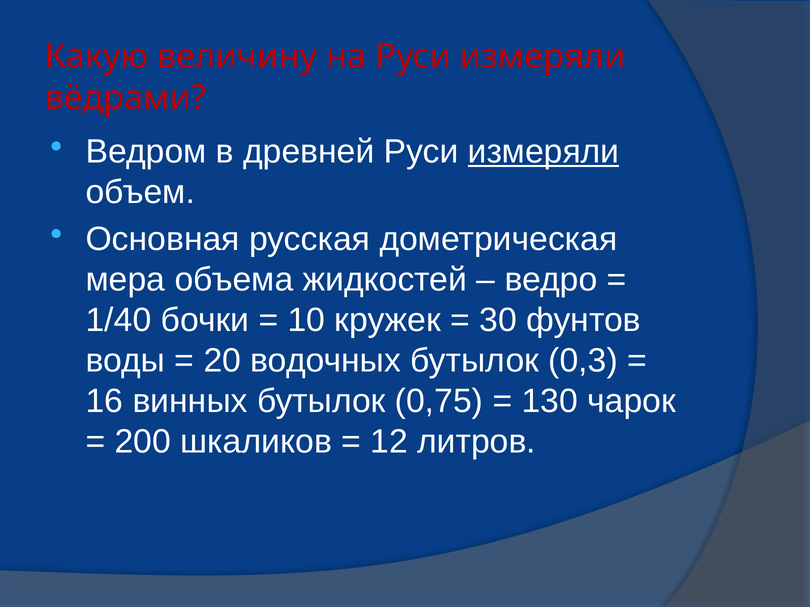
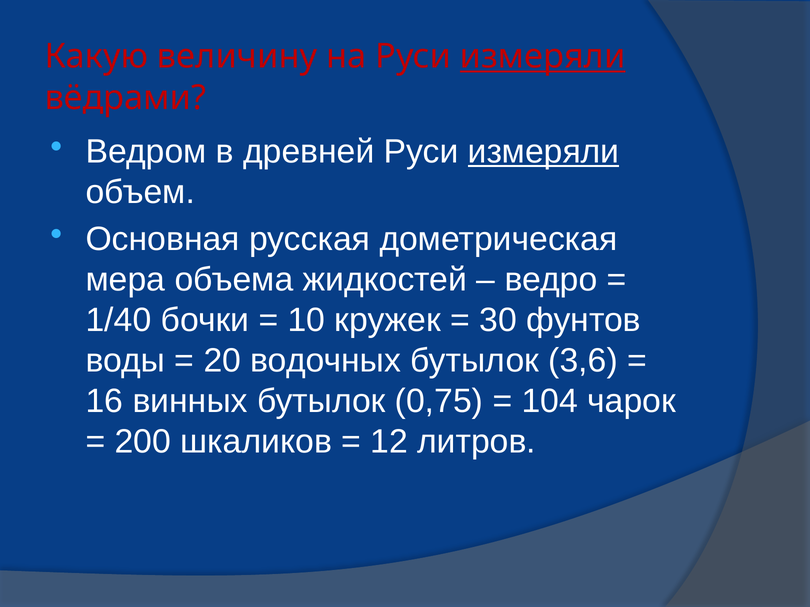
измеряли underline: none -> present (543, 57)
0,3: 0,3 -> 3,6 (583, 361)
130: 130 -> 104 (550, 401)
